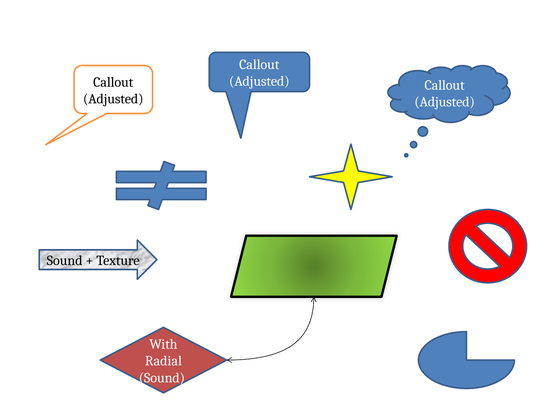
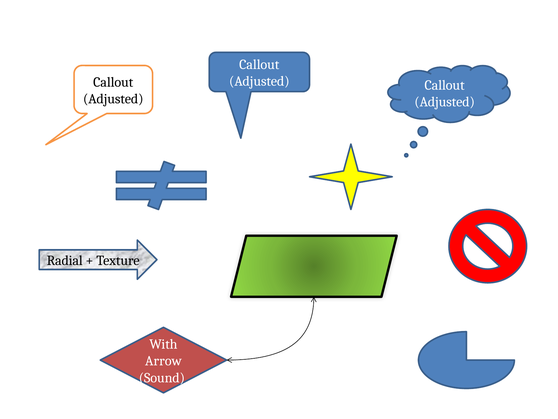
Sound: Sound -> Radial (65, 260)
Radial: Radial -> Arrow (163, 361)
